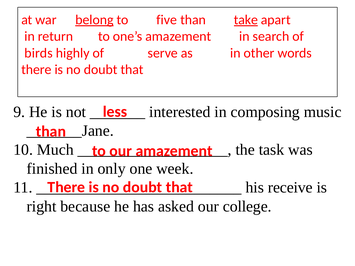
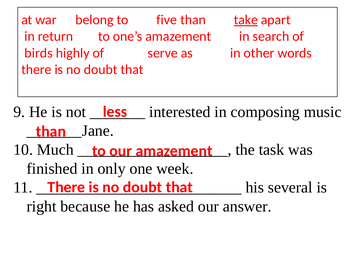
belong underline: present -> none (94, 20)
receive: receive -> several (290, 188)
college: college -> answer (247, 207)
